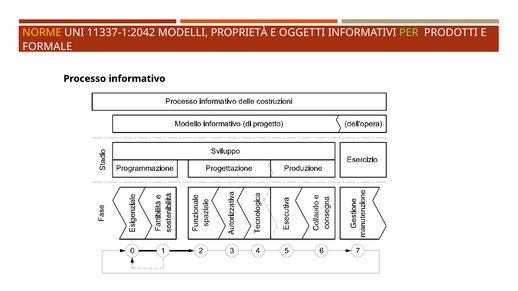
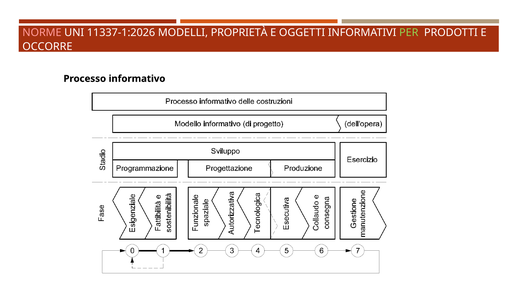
NORME colour: yellow -> pink (42, 33)
11337-1:2042: 11337-1:2042 -> 11337-1:2026 (121, 33)
FORMALE: FORMALE -> OCCORRE (47, 47)
